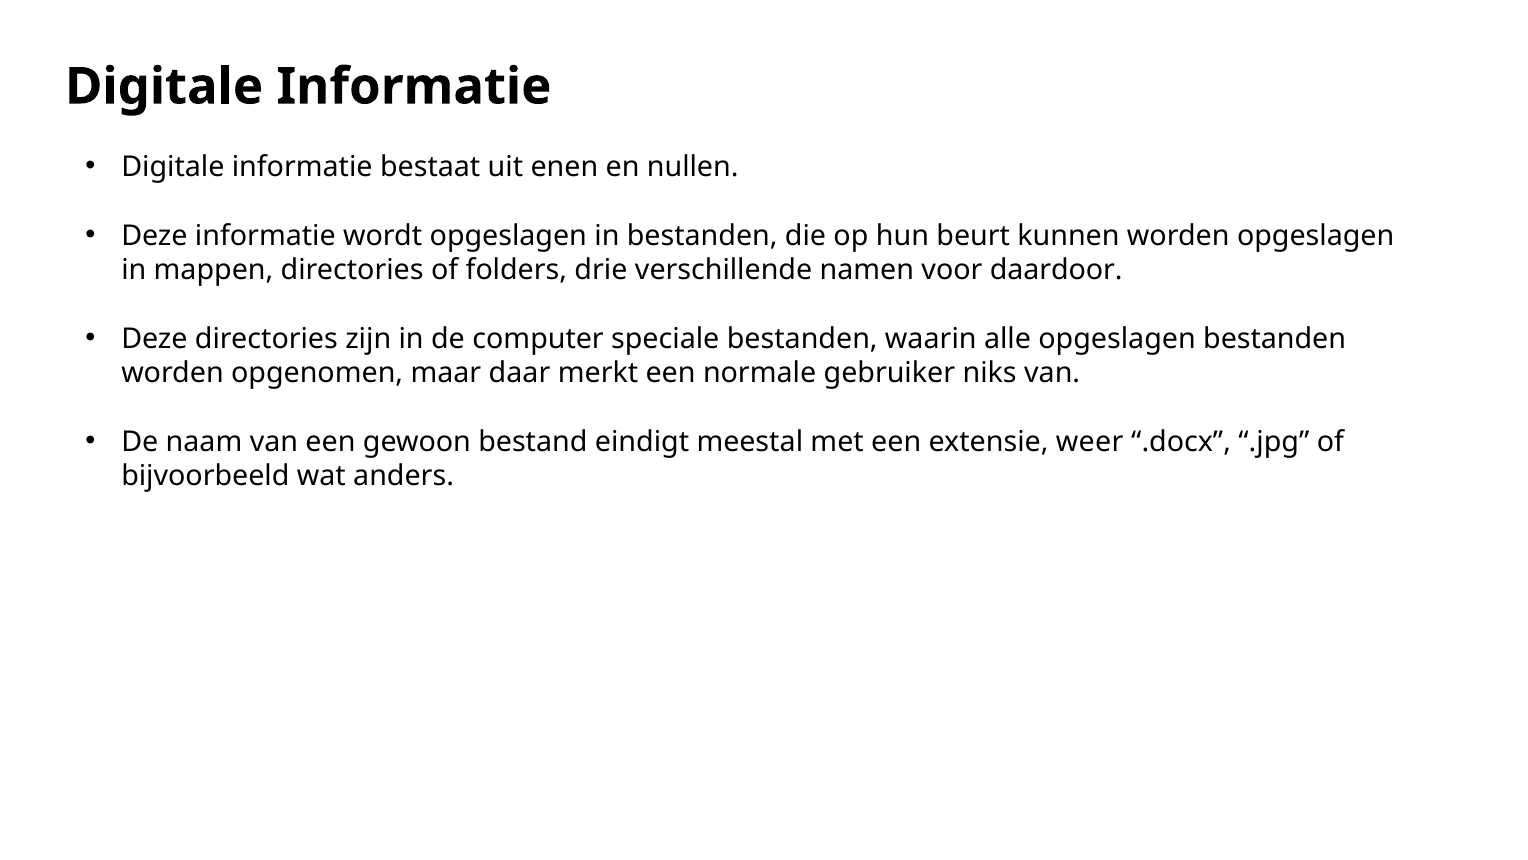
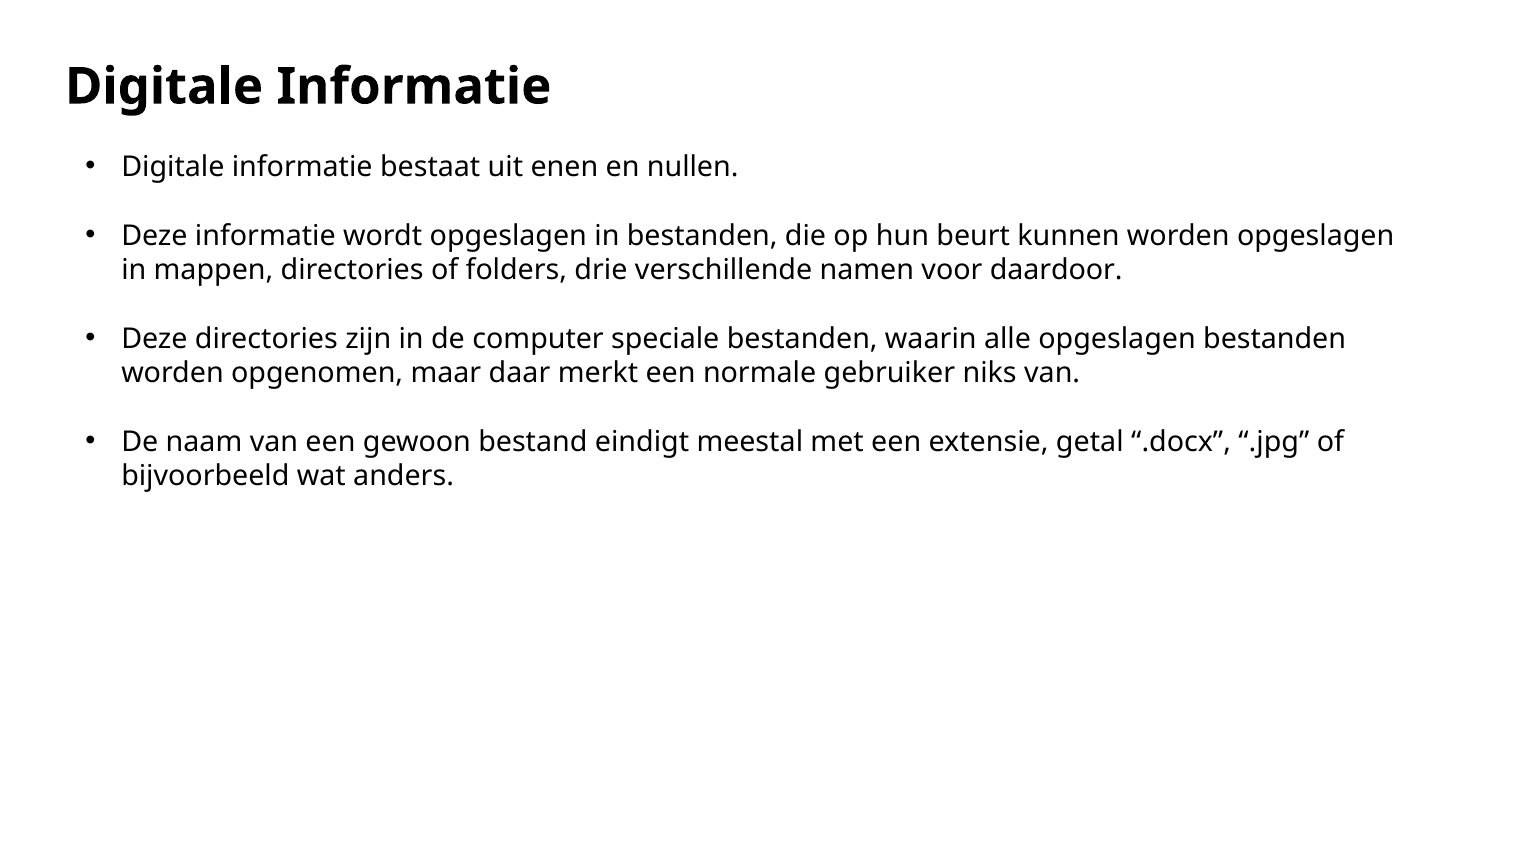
weer: weer -> getal (1090, 442)
